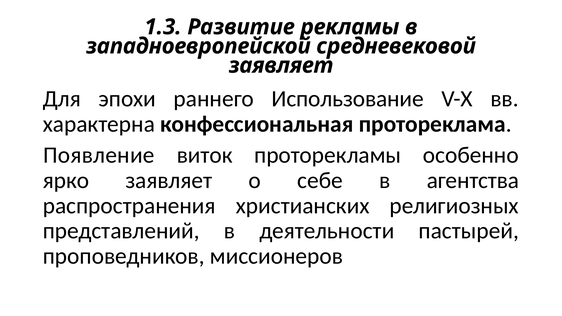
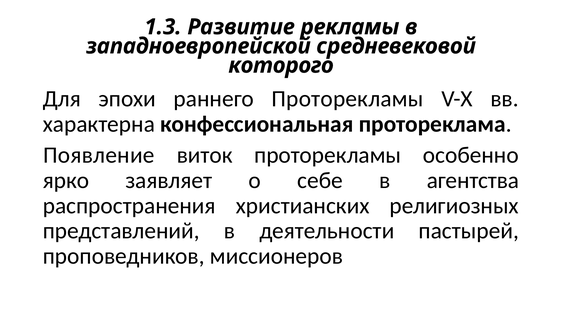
заявляет: заявляет -> которого (281, 65)
раннего Использование: Использование -> Проторекламы (347, 99)
